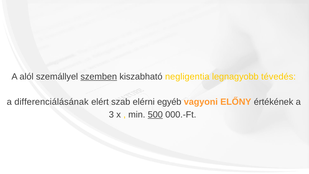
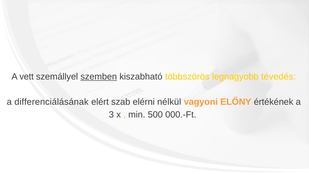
alól: alól -> vett (27, 77)
negligentia: negligentia -> többszörös (187, 77)
egyéb: egyéb -> nélkül (169, 102)
500 underline: present -> none (155, 114)
